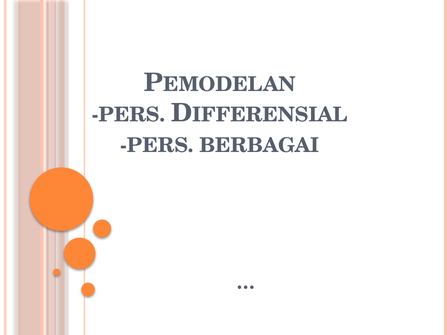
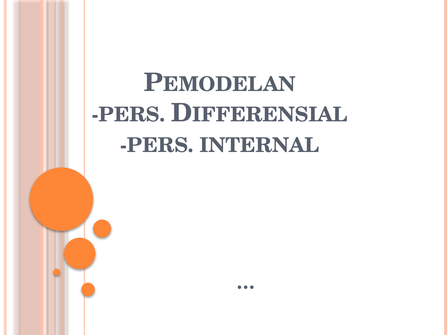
BERBAGAI: BERBAGAI -> INTERNAL (259, 145)
